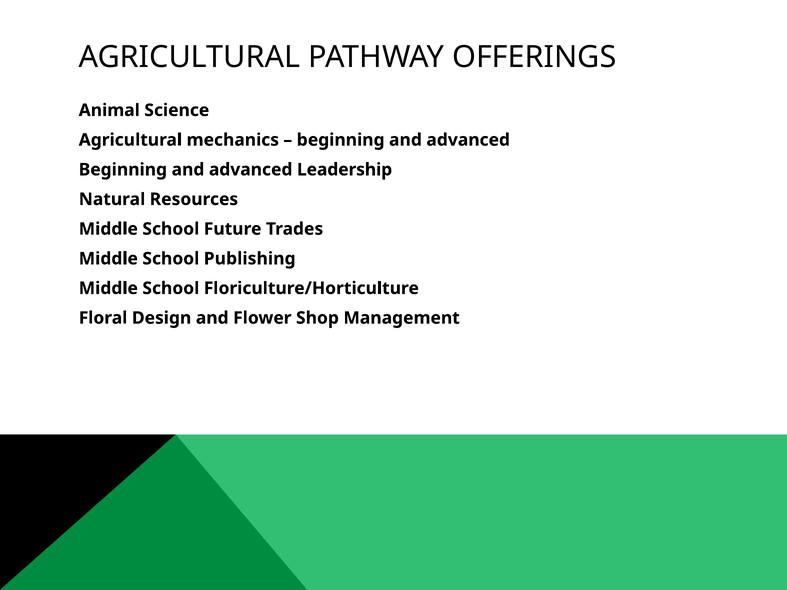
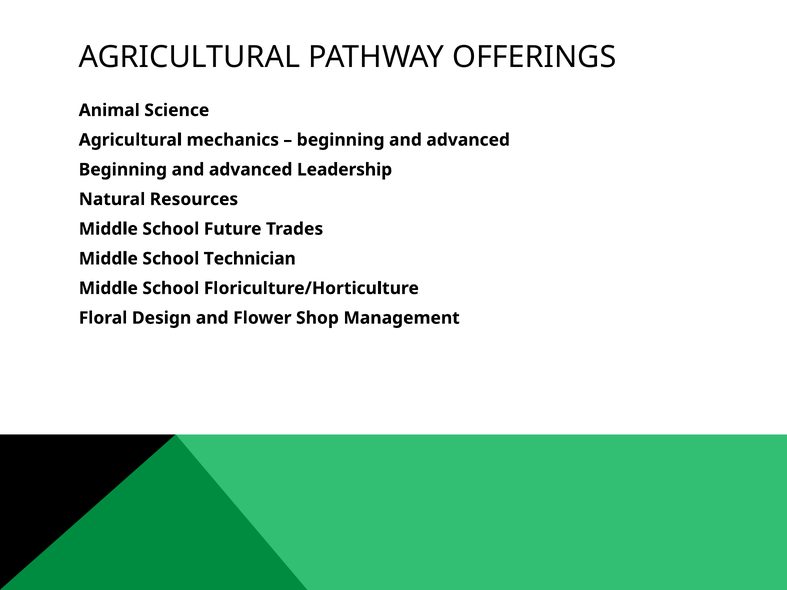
Publishing: Publishing -> Technician (250, 259)
